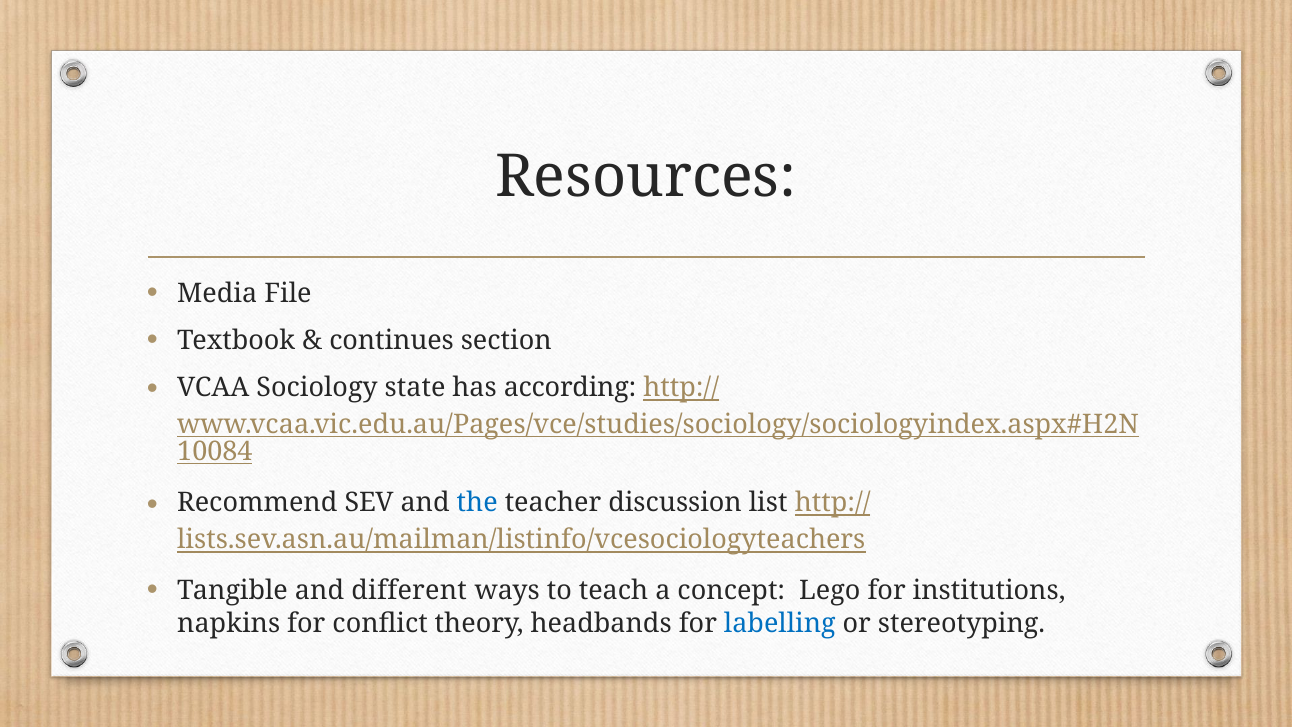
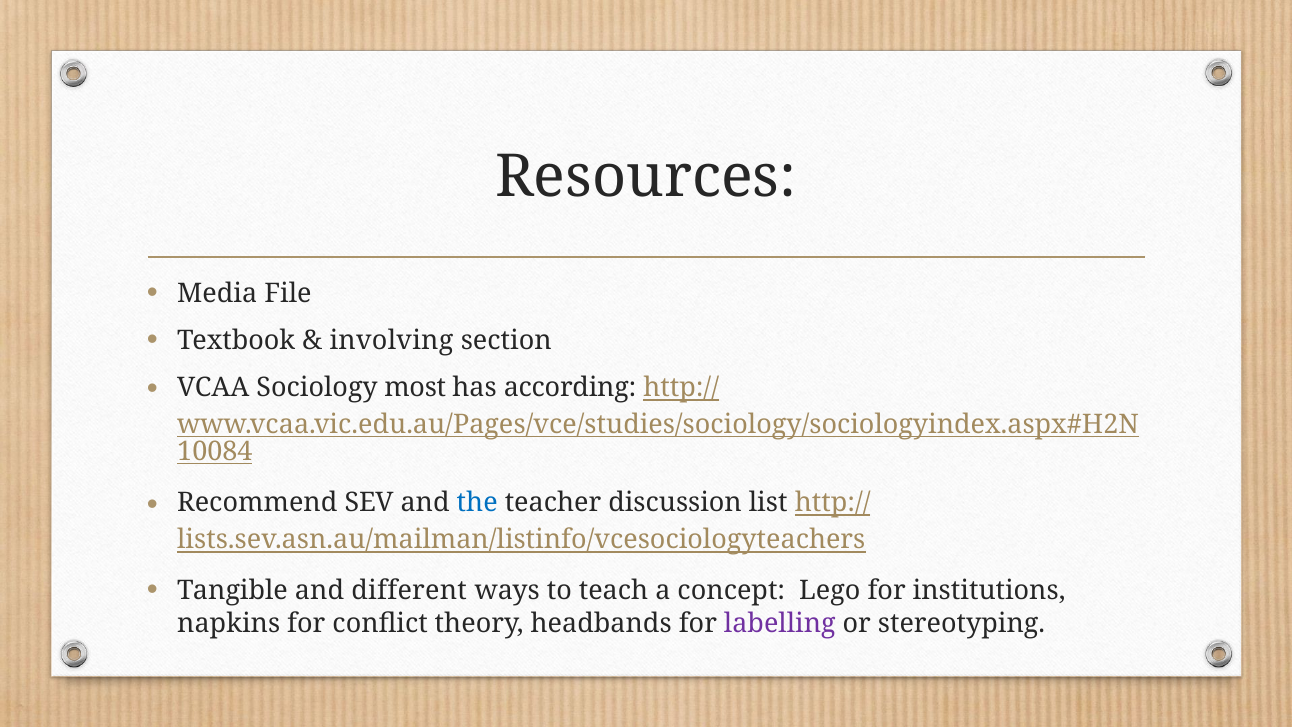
continues: continues -> involving (391, 341)
state: state -> most (415, 388)
labelling colour: blue -> purple (780, 623)
